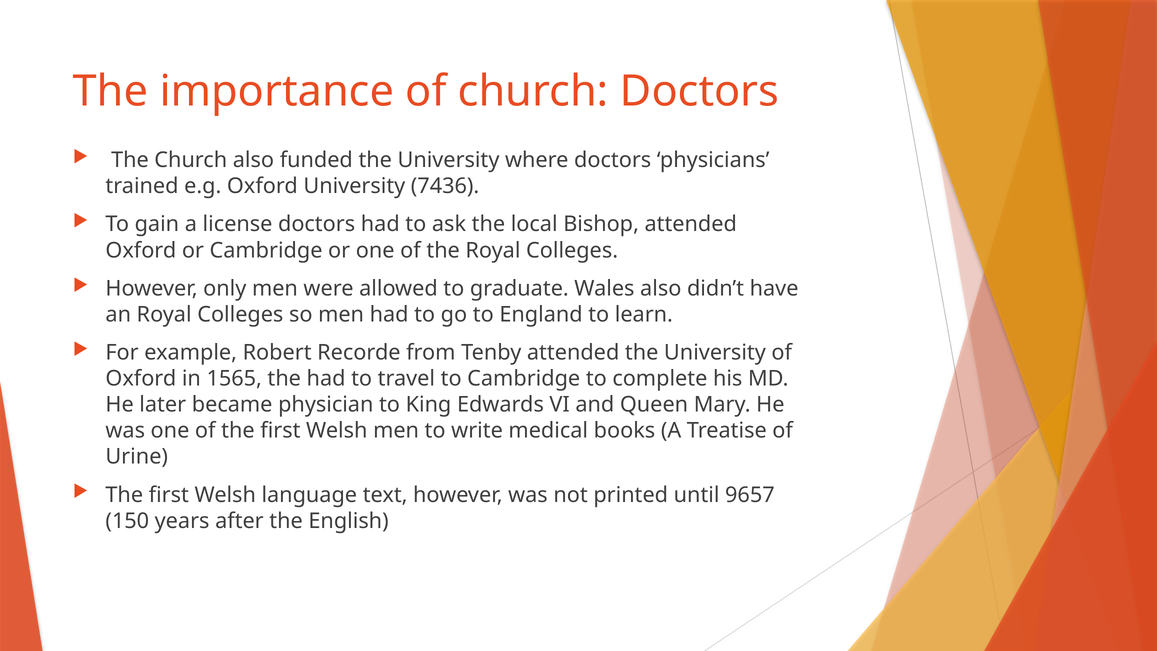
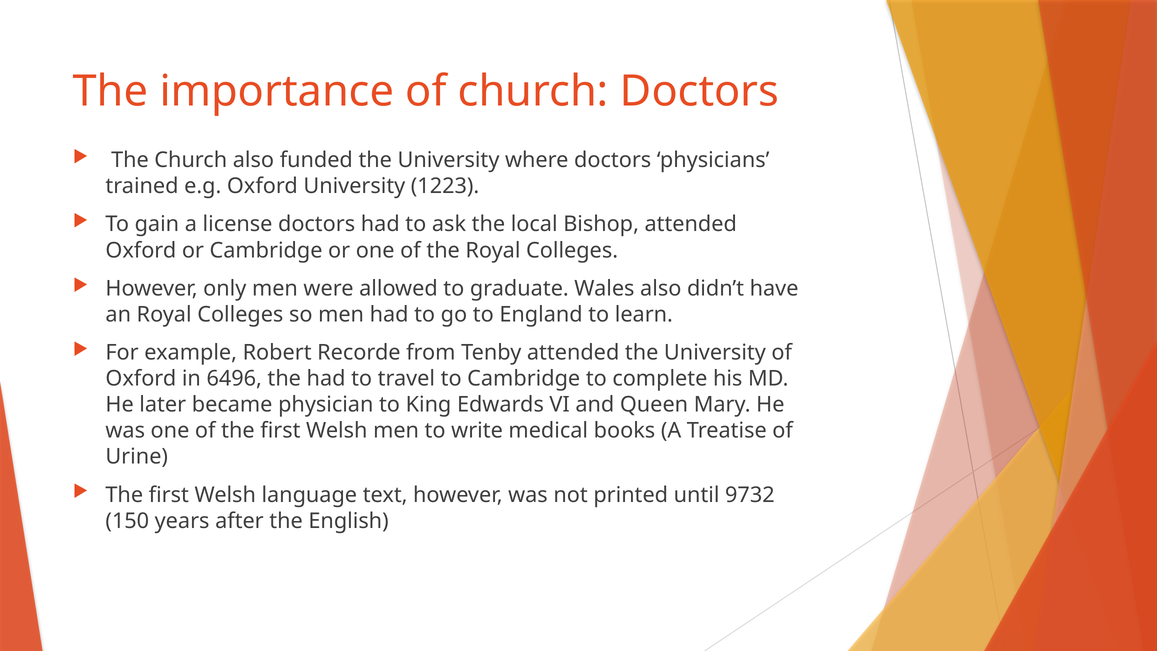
7436: 7436 -> 1223 (445, 186)
1565: 1565 -> 6496 (234, 379)
9657: 9657 -> 9732 (750, 495)
